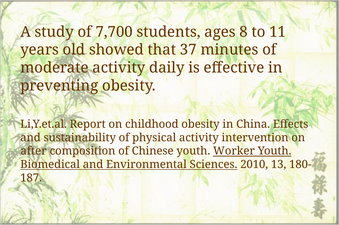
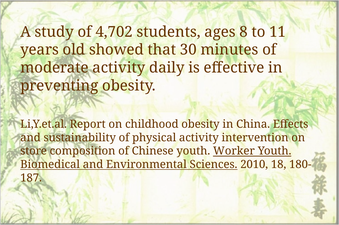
7,700: 7,700 -> 4,702 (114, 32)
37: 37 -> 30 (188, 50)
after: after -> store (34, 151)
13: 13 -> 18 (279, 164)
